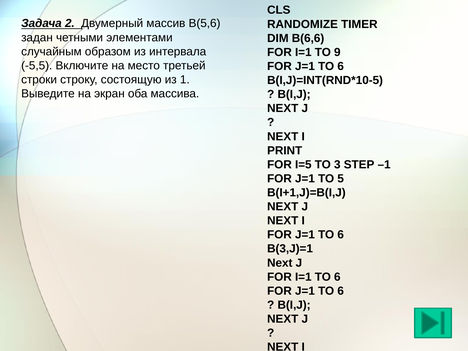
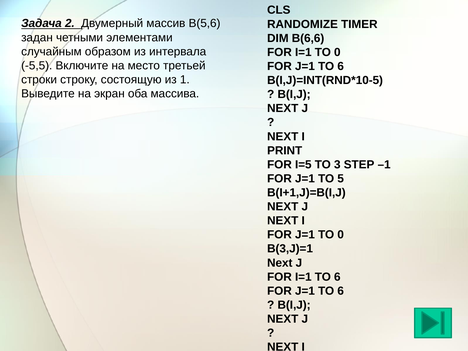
I=1 TO 9: 9 -> 0 (337, 52)
6: 6 -> 0 (341, 235)
